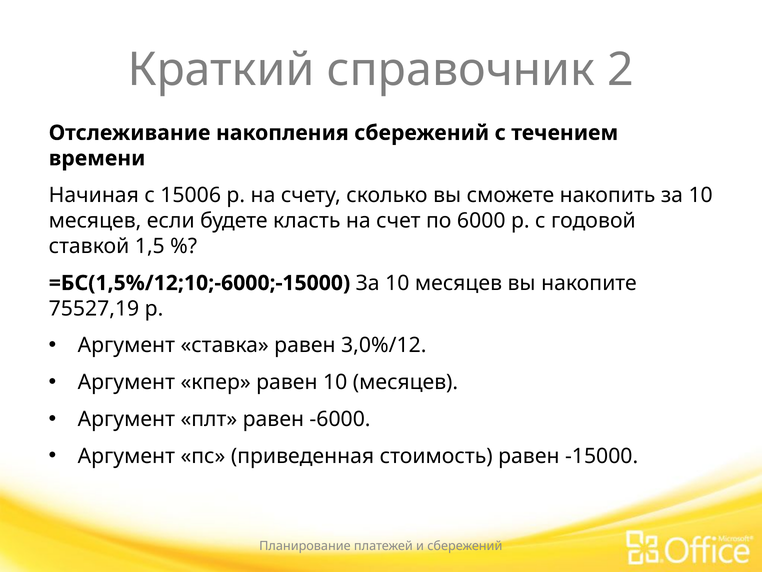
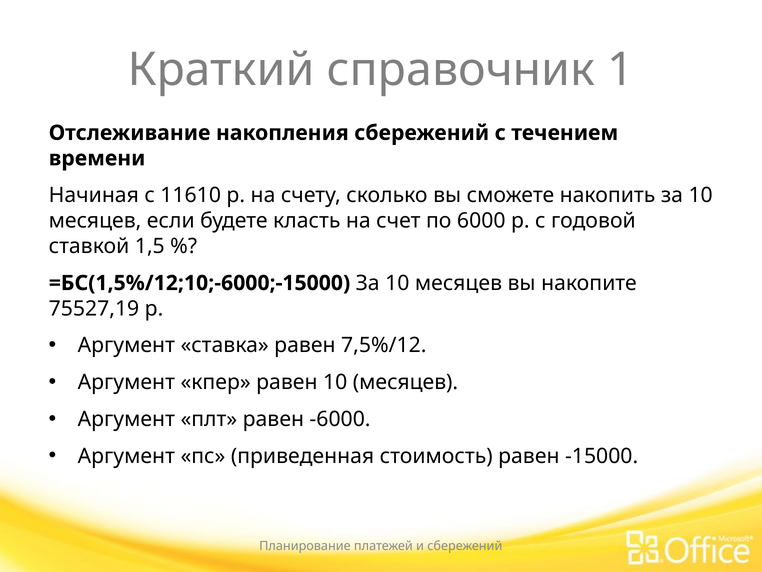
2: 2 -> 1 (621, 70)
15006: 15006 -> 11610 (191, 195)
3,0%/12: 3,0%/12 -> 7,5%/12 (384, 345)
